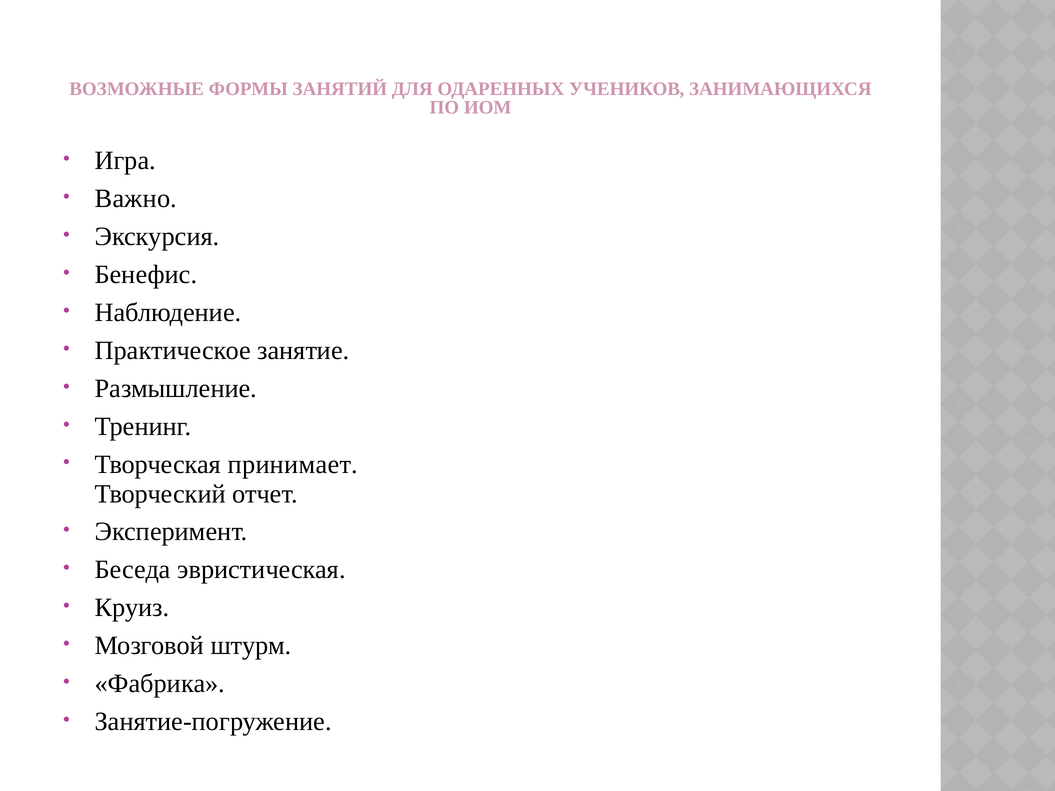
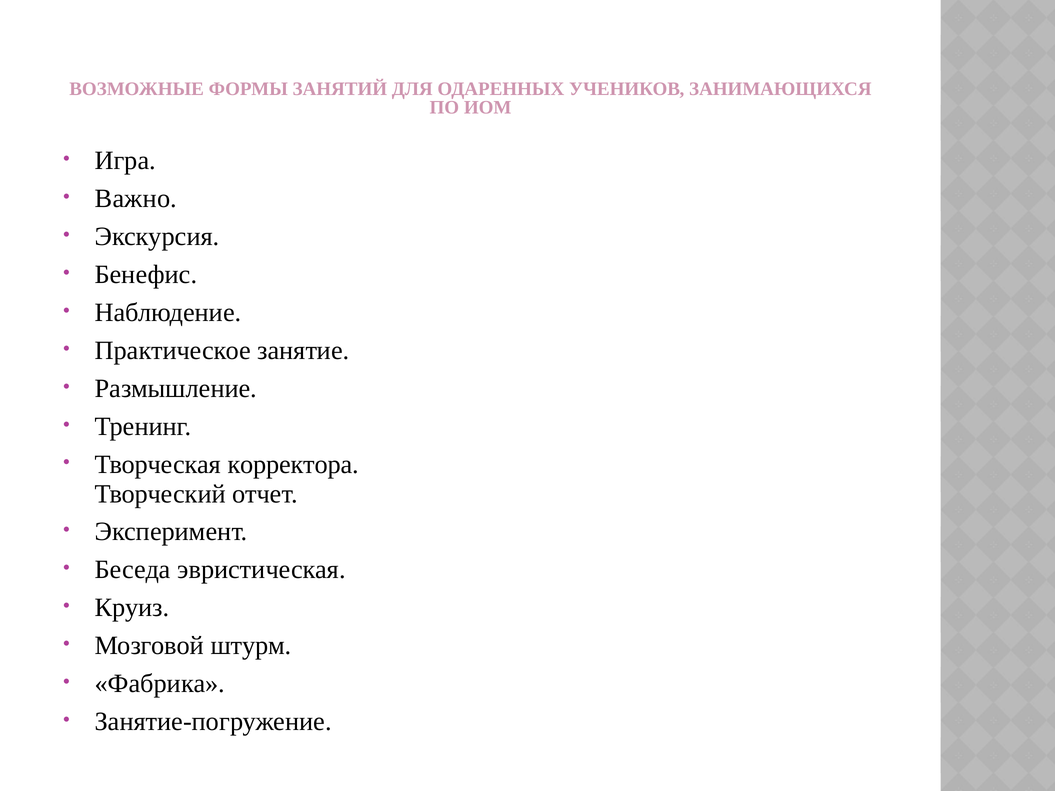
принимает: принимает -> корректора (293, 465)
